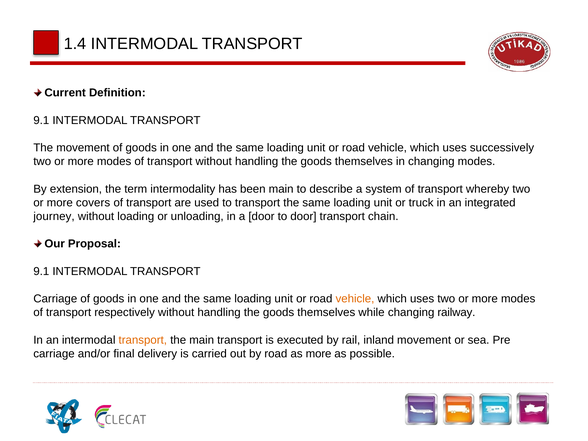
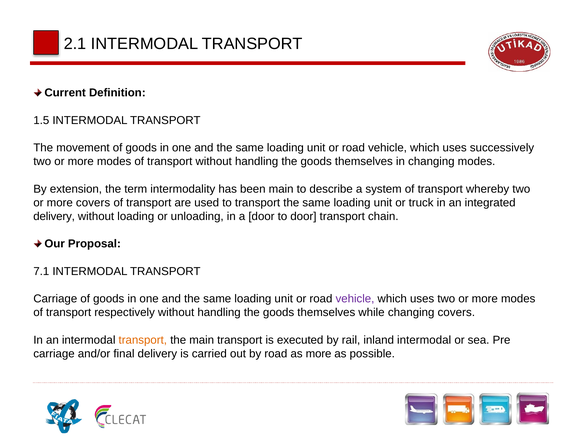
1.4: 1.4 -> 2.1 (75, 44)
9.1: 9.1 -> 1.5 (41, 120)
journey: journey -> delivery (54, 216)
9.1: 9.1 -> 7.1 (41, 271)
vehicle colour: orange -> purple (355, 299)
changing railway: railway -> covers (456, 313)
inland movement: movement -> intermodal (424, 340)
